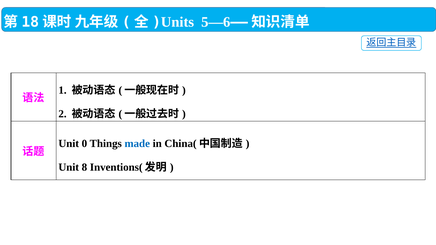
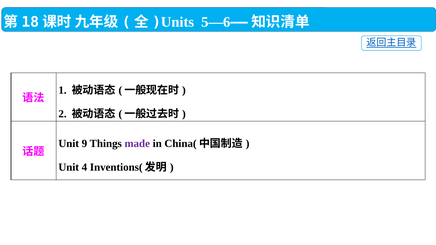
0: 0 -> 9 (84, 144)
made colour: blue -> purple (137, 144)
8: 8 -> 4 (84, 168)
